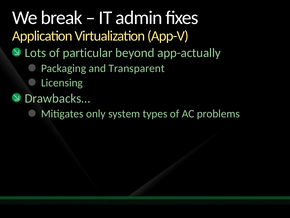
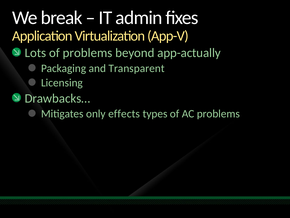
of particular: particular -> problems (88, 53)
system: system -> effects (124, 114)
